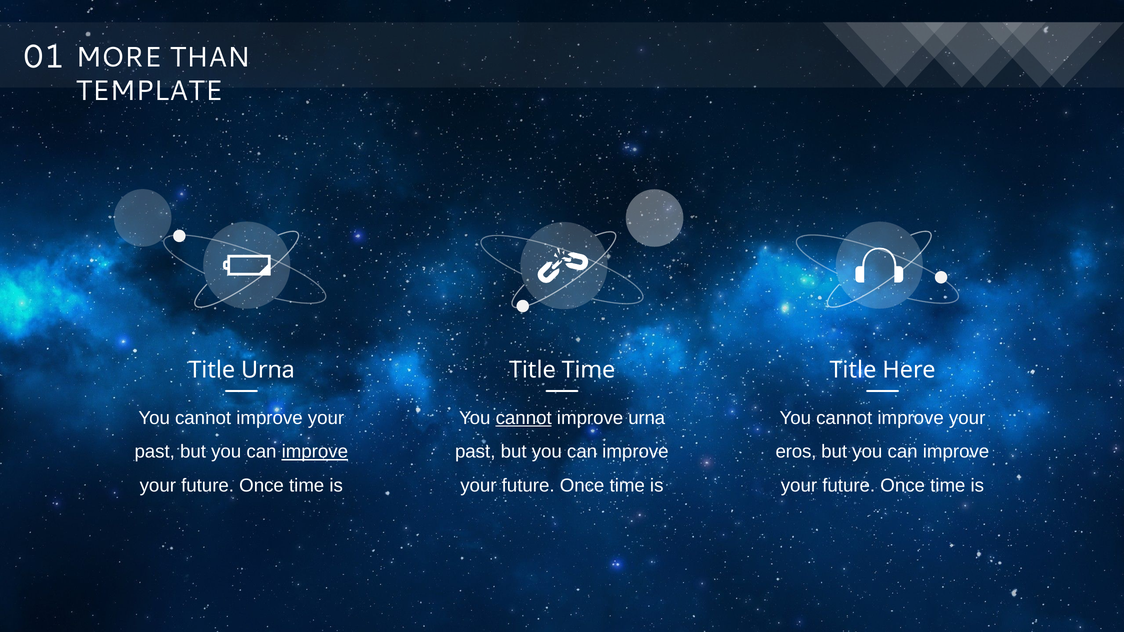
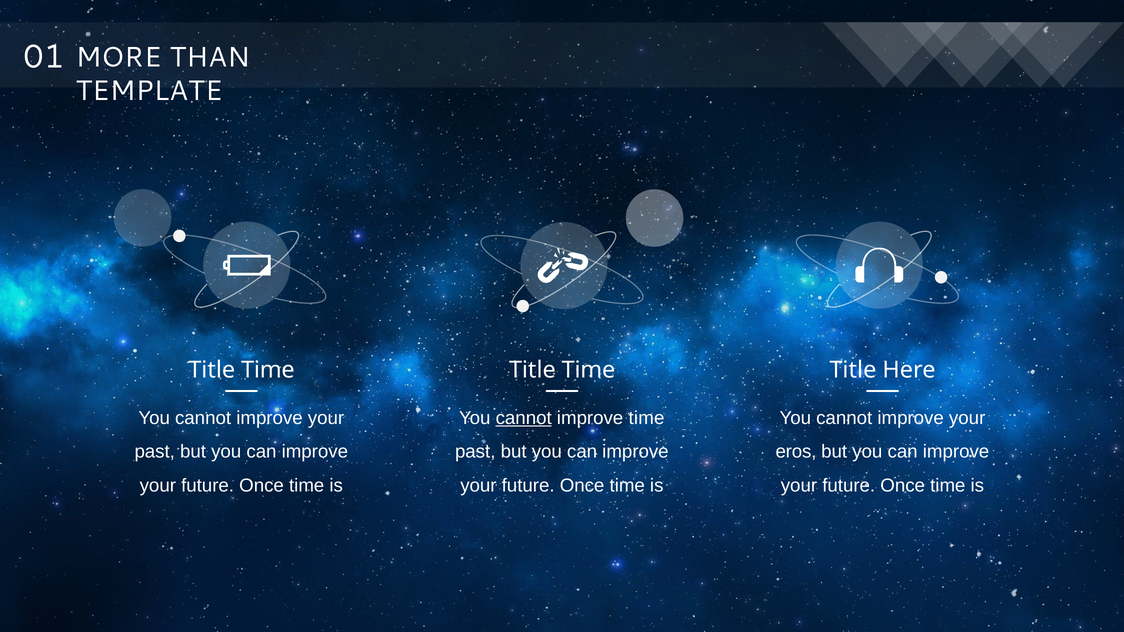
Urna: Urna -> Time (268, 370)
improve urna: urna -> time (647, 418)
improve underline: present -> none (315, 452)
